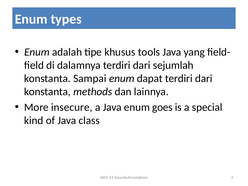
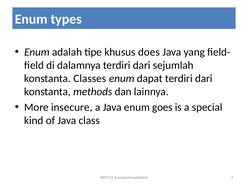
tools: tools -> does (149, 52)
Sampai: Sampai -> Classes (90, 79)
